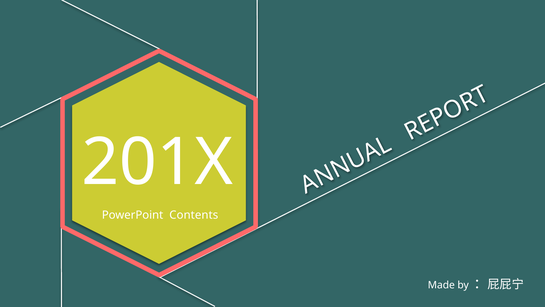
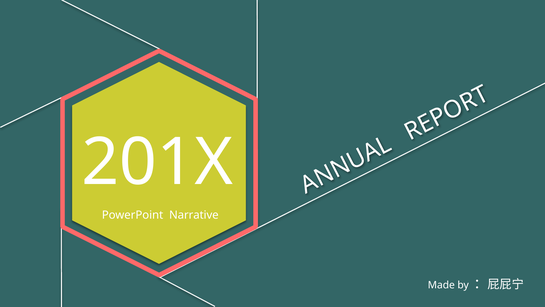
Contents: Contents -> Narrative (194, 215)
